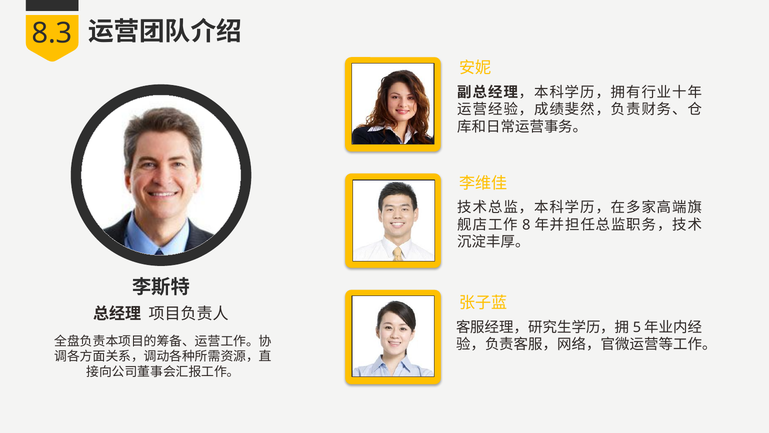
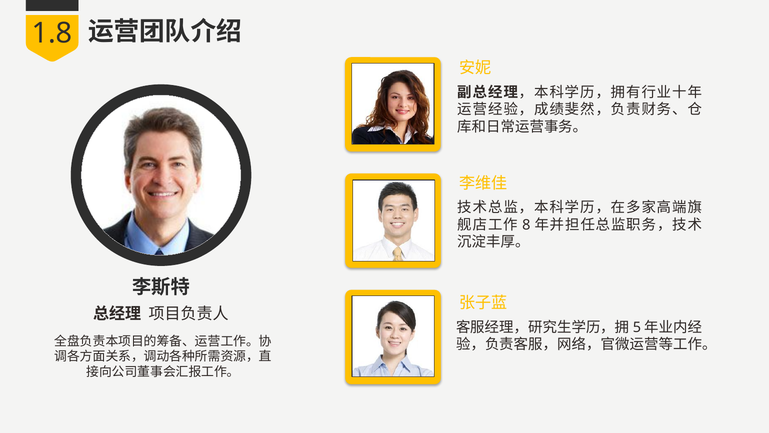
8.3: 8.3 -> 1.8 (52, 33)
